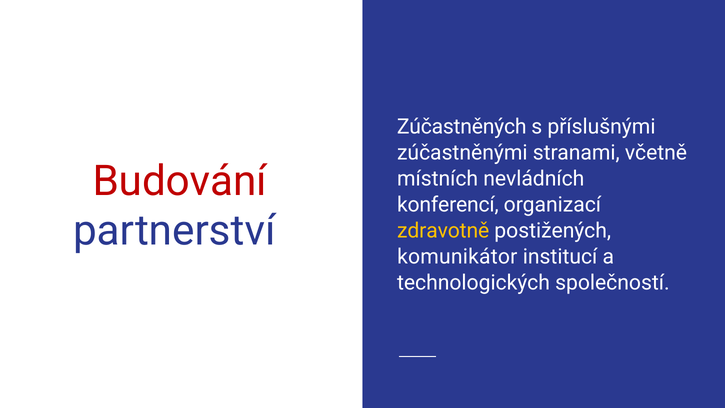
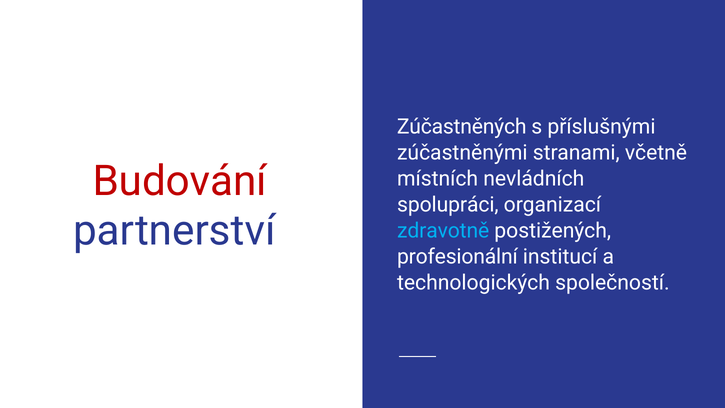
konferencí: konferencí -> spolupráci (448, 205)
zdravotně colour: yellow -> light blue (443, 231)
komunikátor: komunikátor -> profesionální (457, 257)
